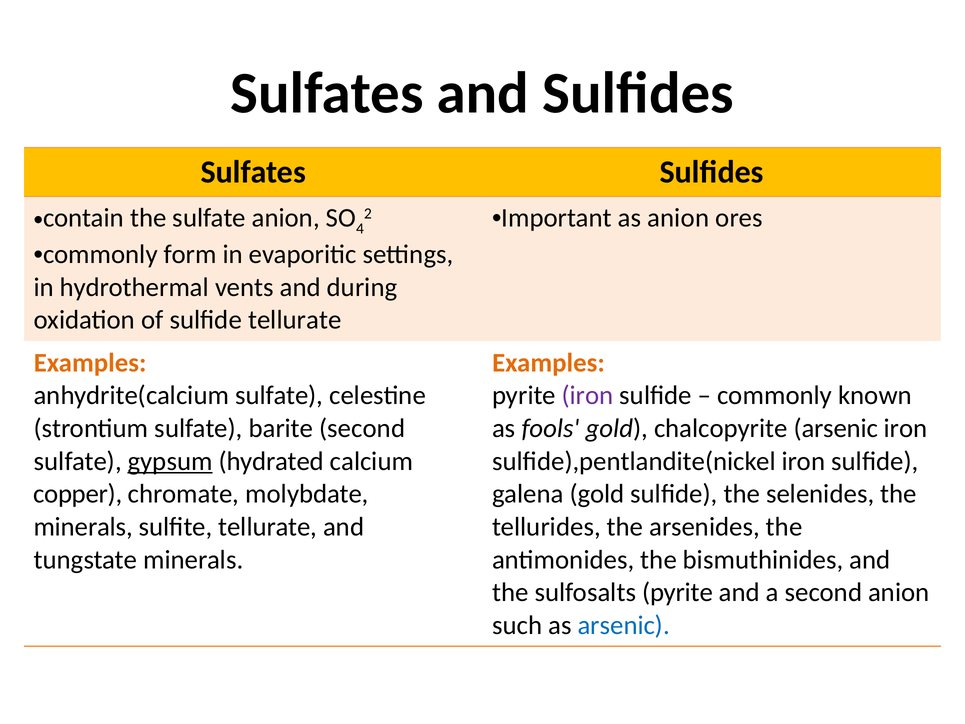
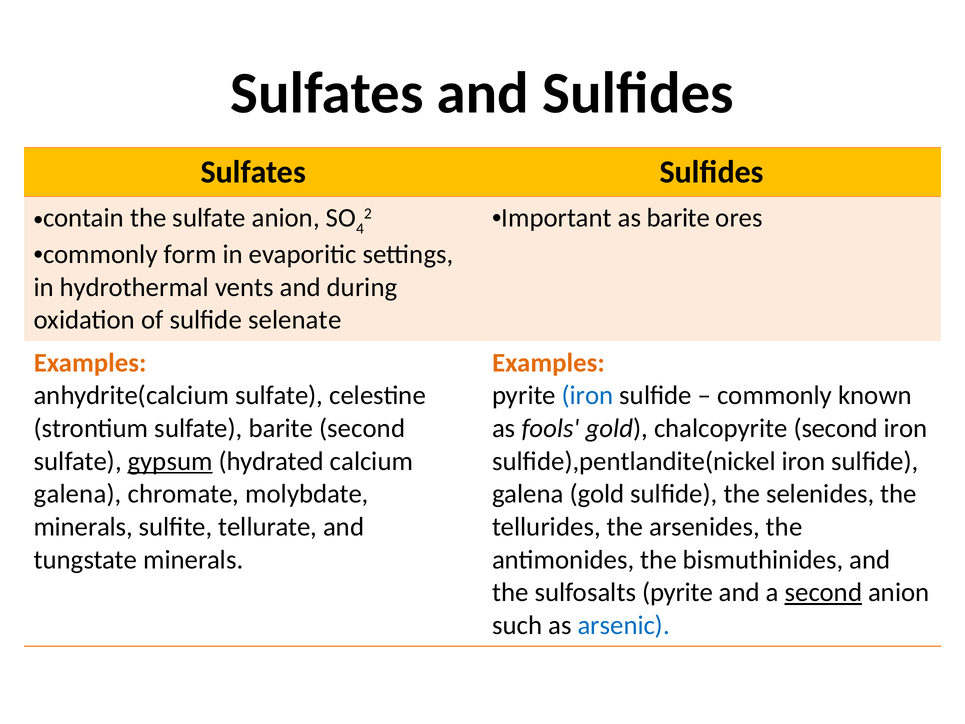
as anion: anion -> barite (678, 218)
sulfide tellurate: tellurate -> selenate (295, 320)
iron colour: purple -> blue (588, 395)
chalcopyrite arsenic: arsenic -> second (836, 428)
copper: copper -> galena (78, 494)
second underline: none -> present (823, 592)
